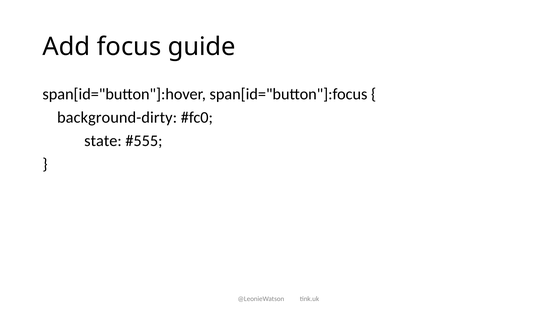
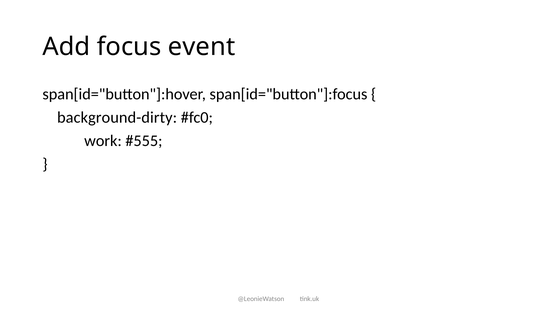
guide: guide -> event (202, 47)
state: state -> work (103, 141)
